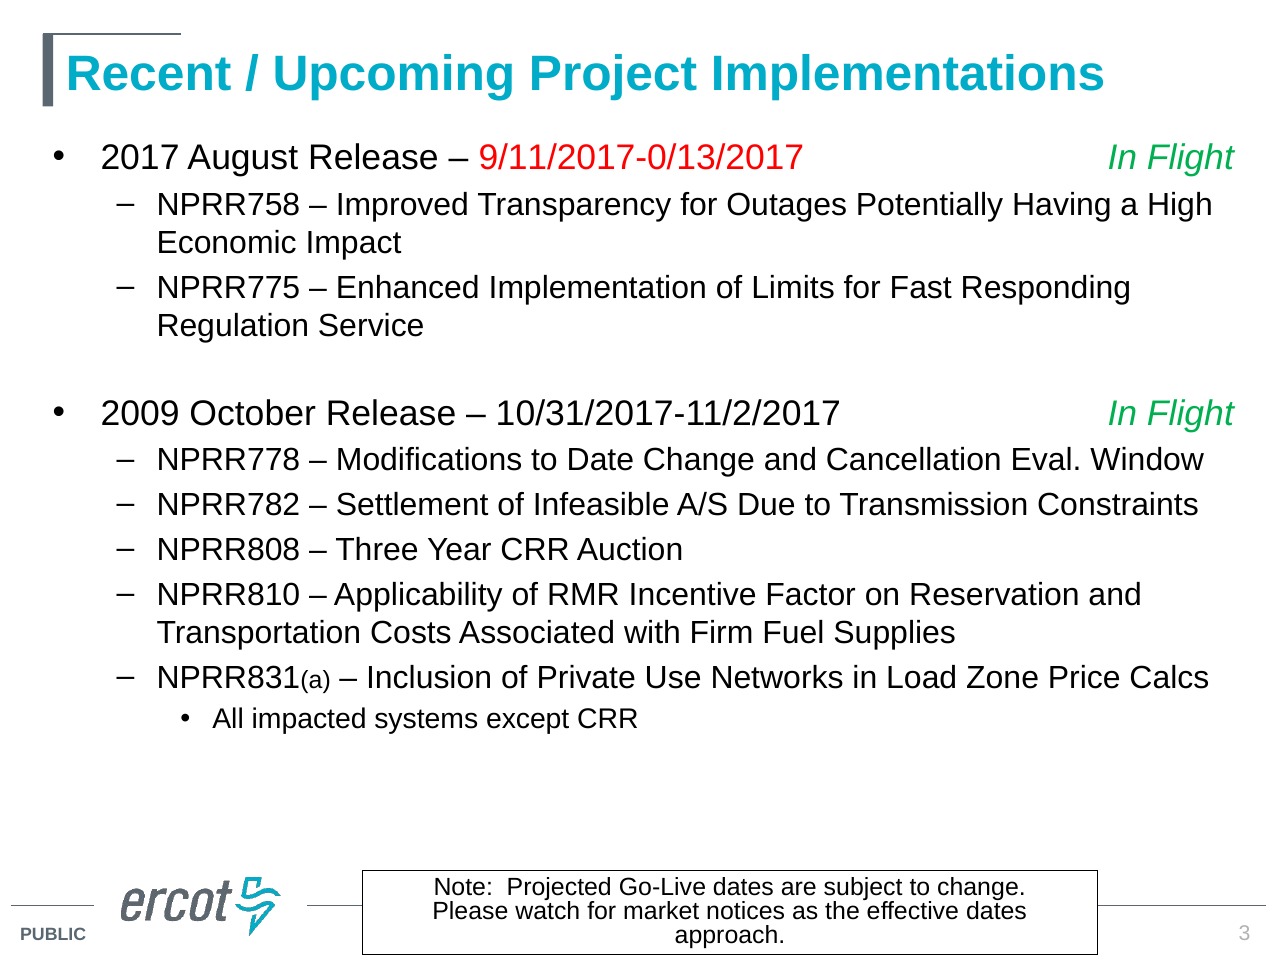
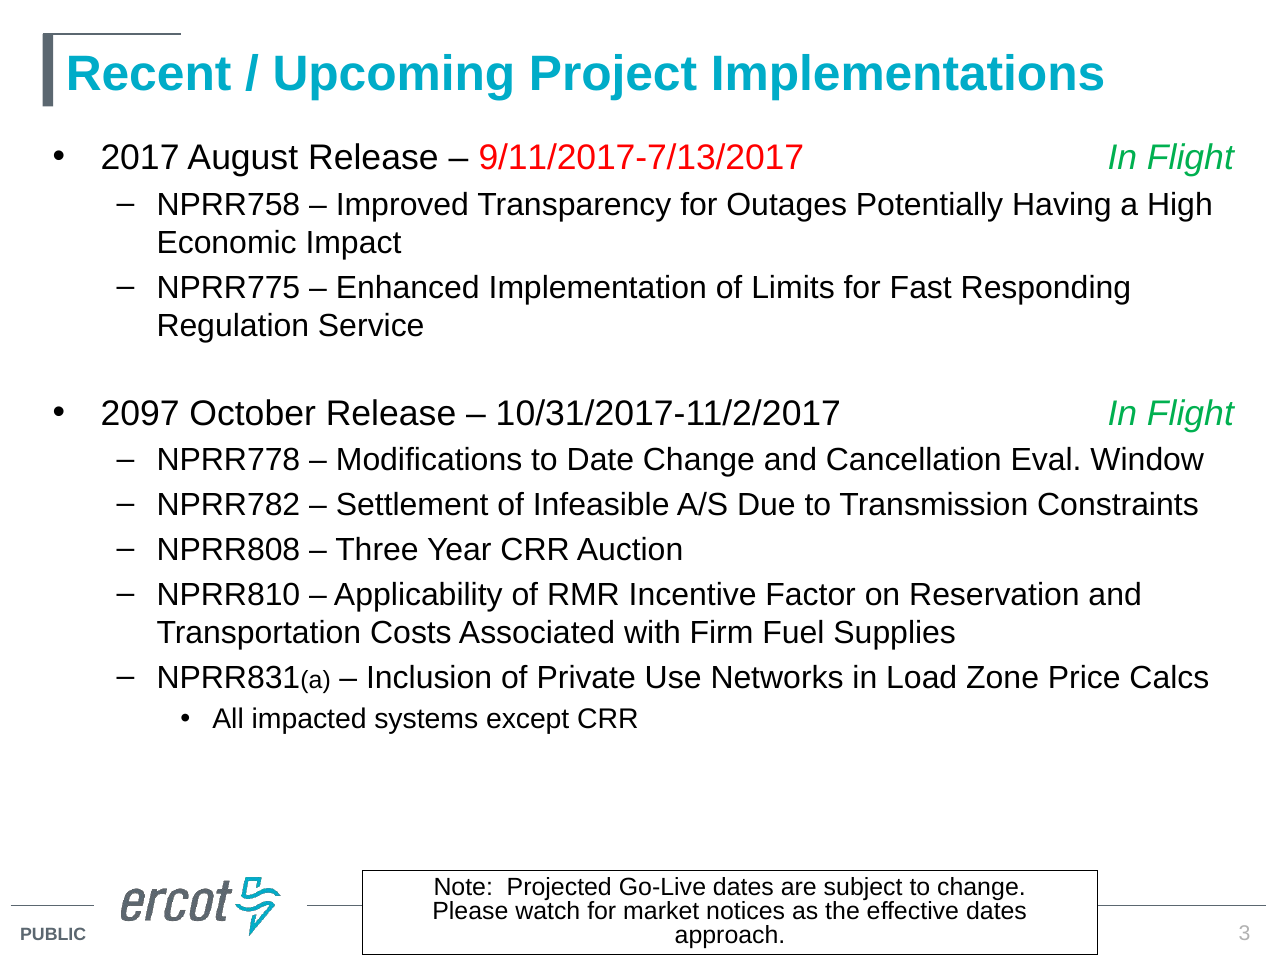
9/11/2017-0/13/2017: 9/11/2017-0/13/2017 -> 9/11/2017-7/13/2017 (641, 158)
2009: 2009 -> 2097 (140, 414)
